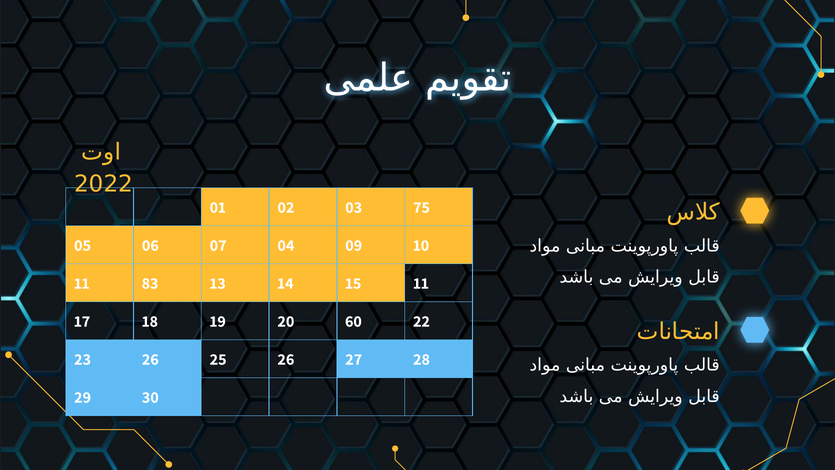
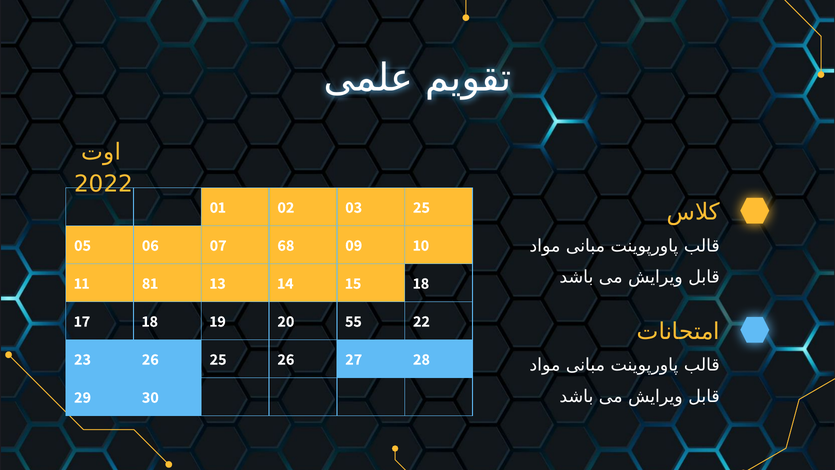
03 75: 75 -> 25 (421, 207)
04: 04 -> 68 (286, 245)
83: 83 -> 81 (150, 283)
15 11: 11 -> 18 (421, 283)
60: 60 -> 55 (353, 321)
